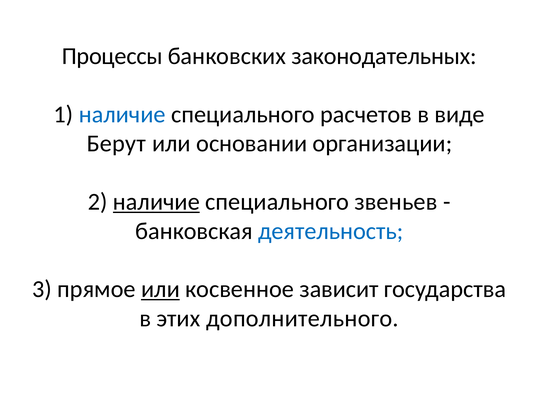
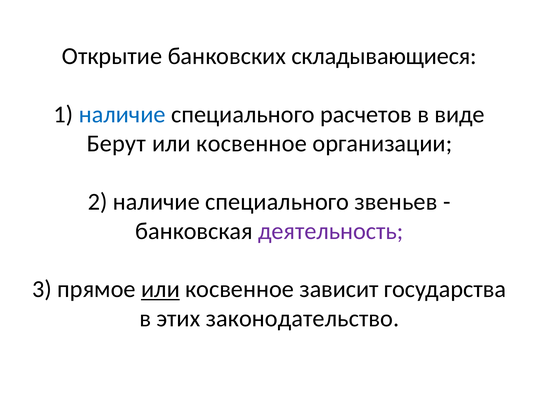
Процессы: Процессы -> Открытие (112, 56)
законодательных: законодательных -> складывающиеся (384, 56)
основании: основании -> косвенное (252, 144)
наличие underline: present -> none (156, 202)
деятельность colour: blue -> purple (331, 231)
дополнительного: дополнительного -> законодательство (302, 319)
